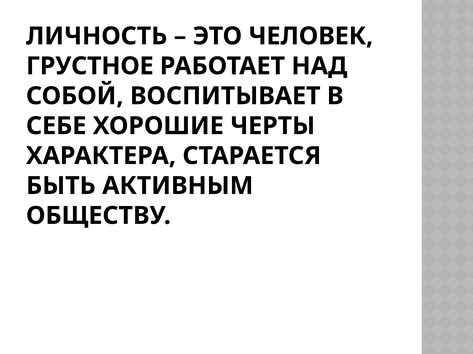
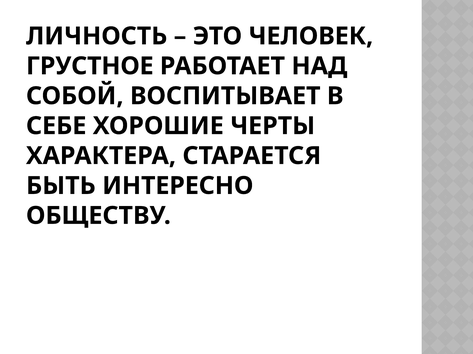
АКТИВНЫМ: АКТИВНЫМ -> ИНТЕРЕСНО (178, 186)
